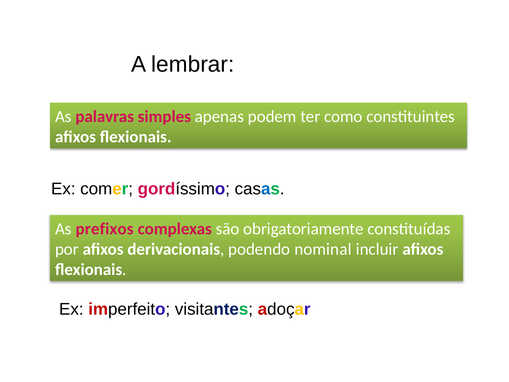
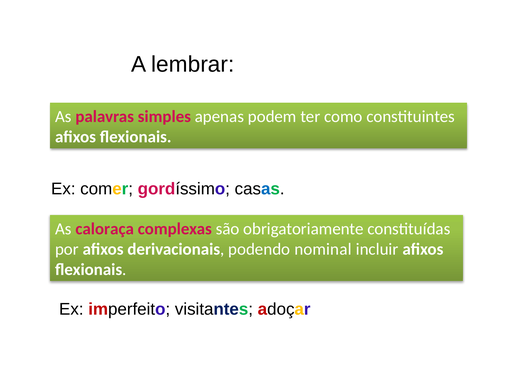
prefixos: prefixos -> caloraça (105, 229)
